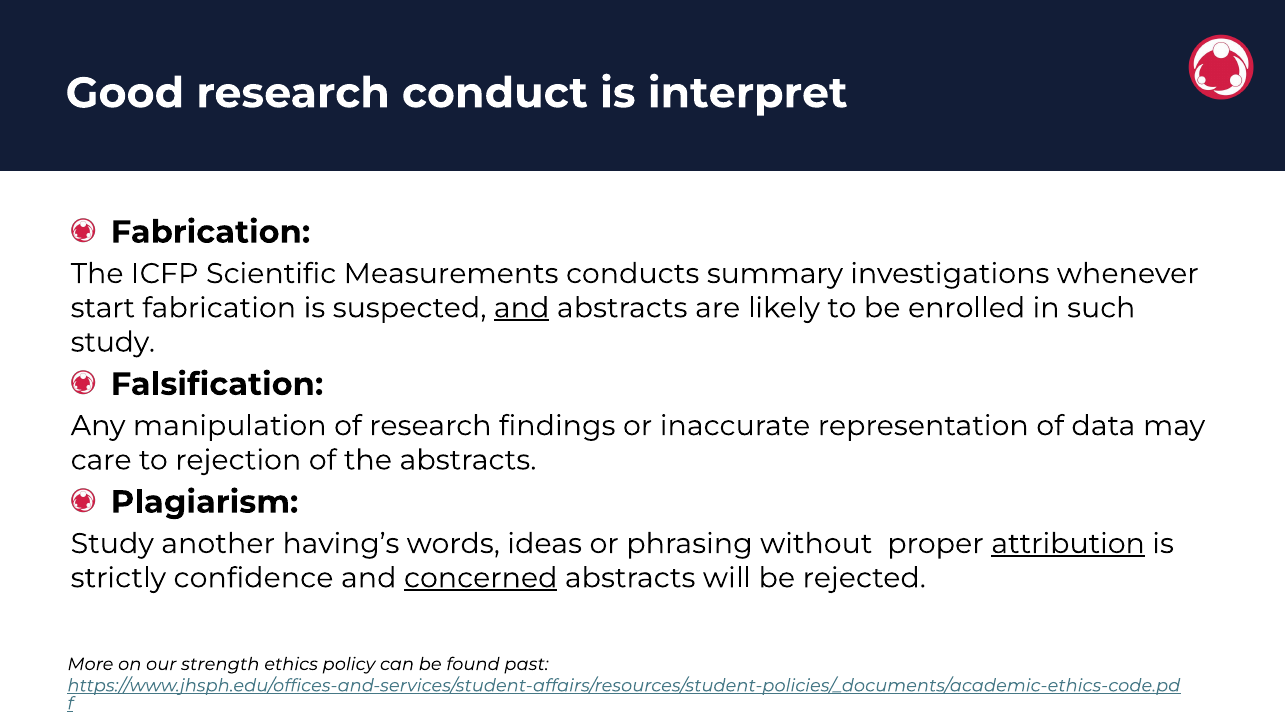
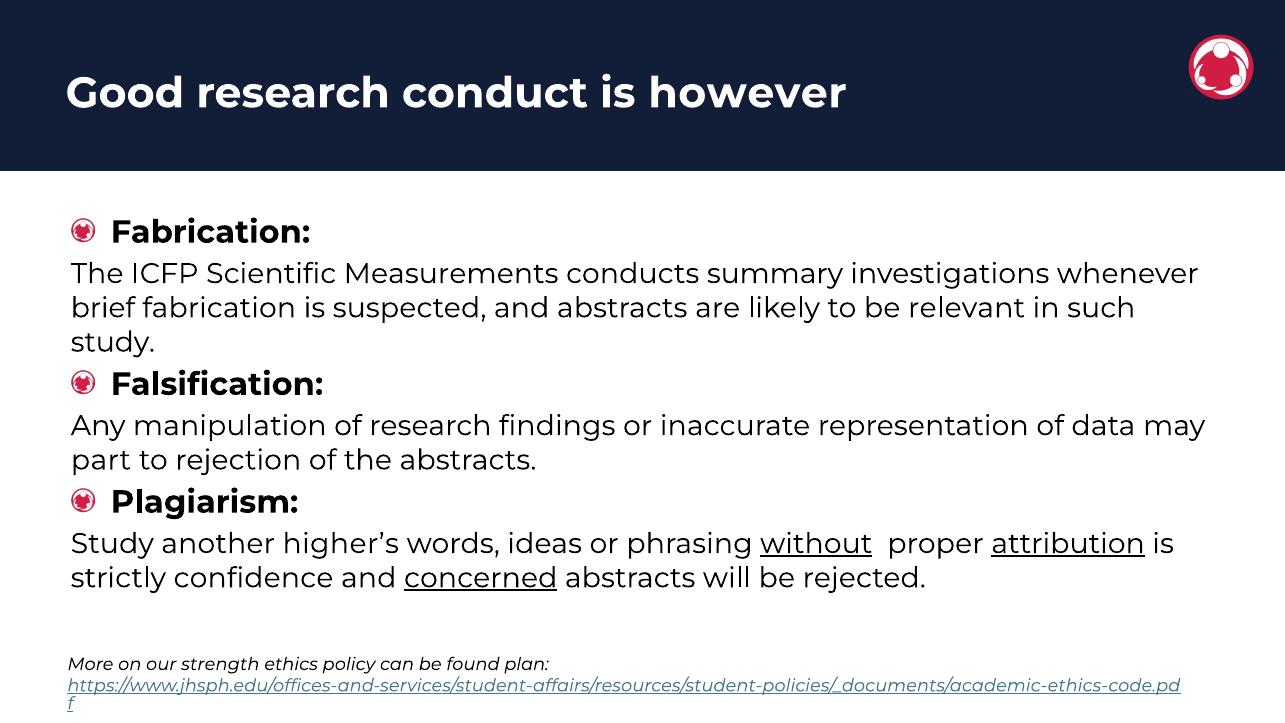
interpret: interpret -> however (747, 93)
start: start -> brief (103, 308)
and underline: present -> none (522, 308)
enrolled: enrolled -> relevant (967, 308)
care: care -> part (101, 460)
having’s: having’s -> higher’s (341, 544)
without underline: none -> present (816, 544)
past: past -> plan (527, 664)
